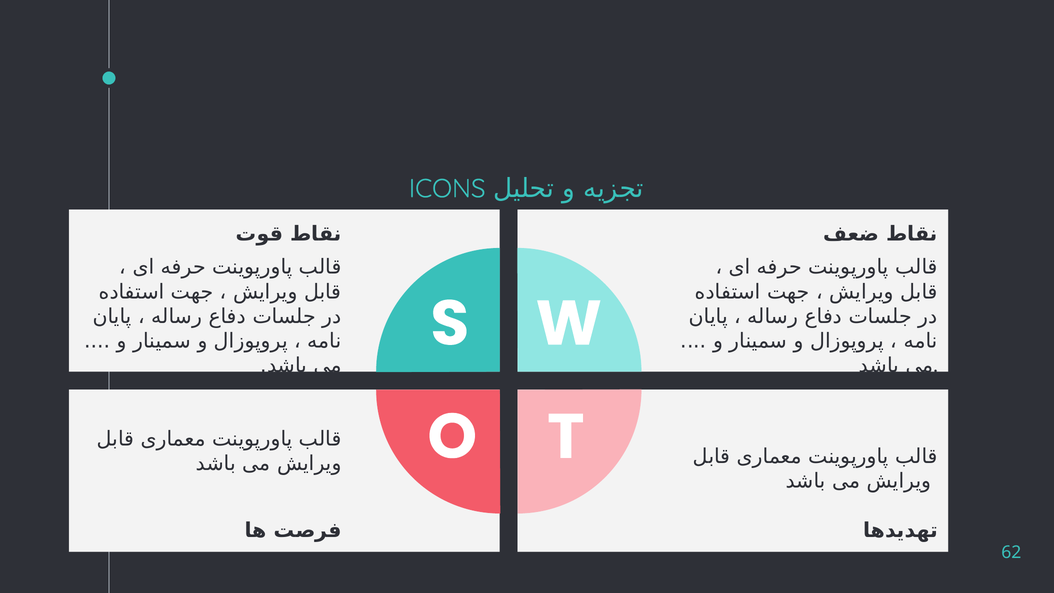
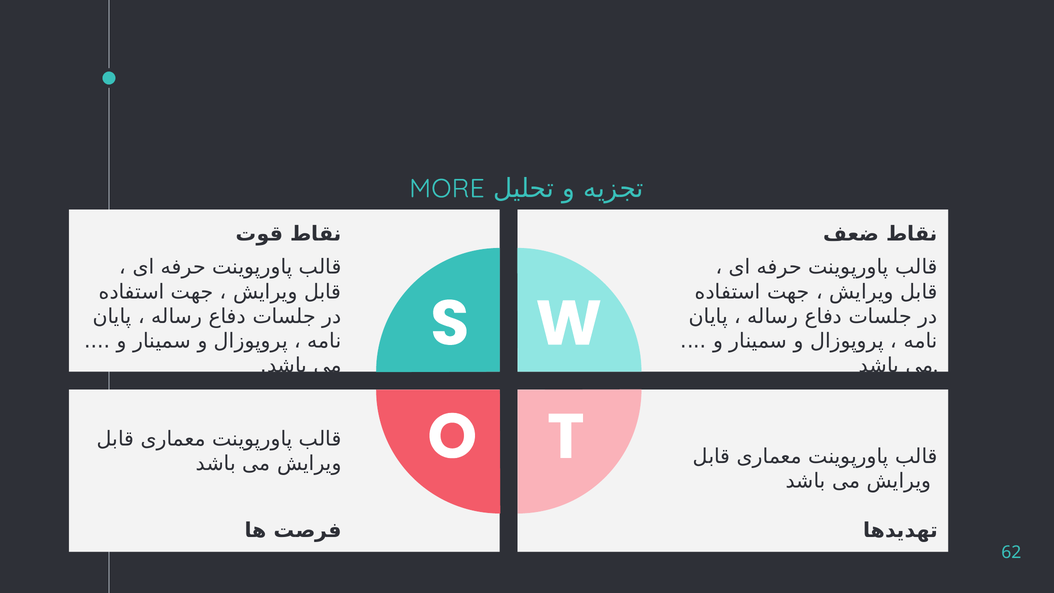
ICONS: ICONS -> MORE (447, 189)
